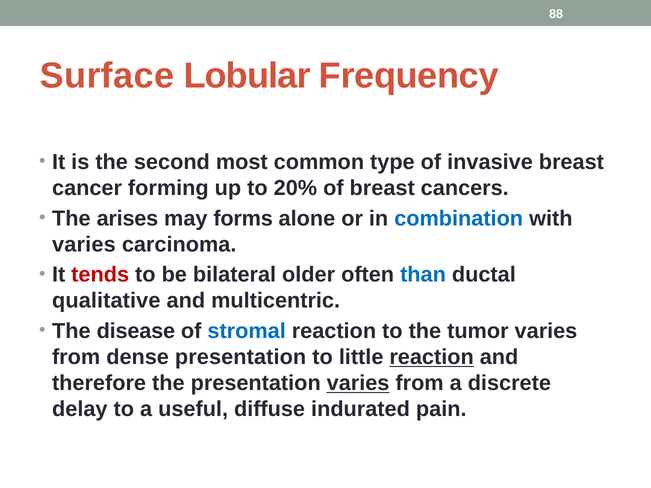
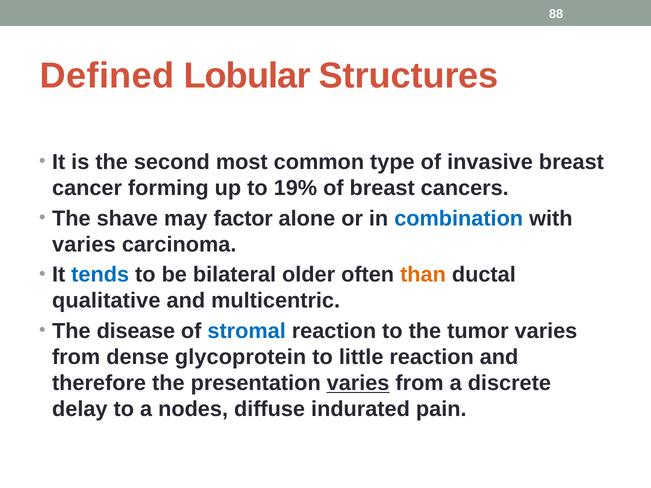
Surface: Surface -> Defined (107, 76)
Frequency: Frequency -> Structures (409, 76)
20%: 20% -> 19% (295, 188)
arises: arises -> shave (127, 219)
forms: forms -> factor (243, 219)
tends colour: red -> blue (100, 275)
than colour: blue -> orange (423, 275)
dense presentation: presentation -> glycoprotein (241, 357)
reaction underline: present -> none (432, 357)
useful: useful -> nodes (193, 409)
